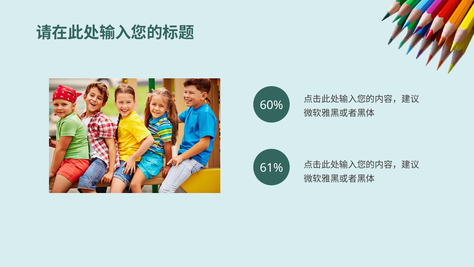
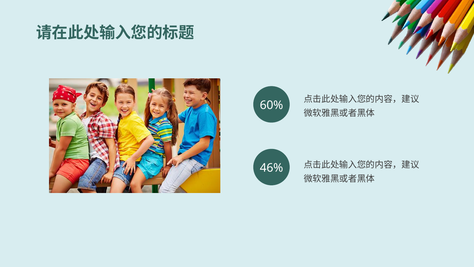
61%: 61% -> 46% (271, 168)
